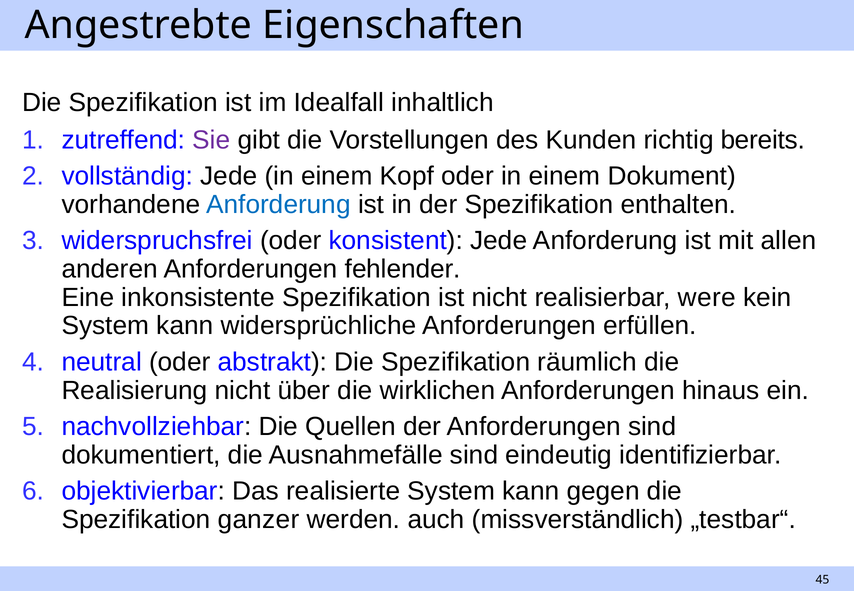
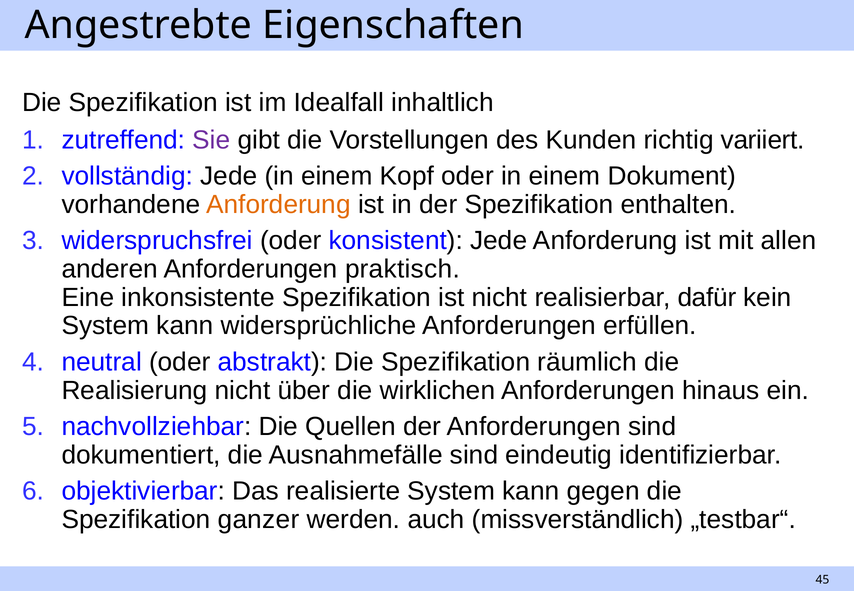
bereits: bereits -> variiert (763, 140)
Anforderung colour: blue -> orange (278, 205)
fehlender: fehlender -> praktisch (402, 269)
were: were -> dafür (707, 298)
